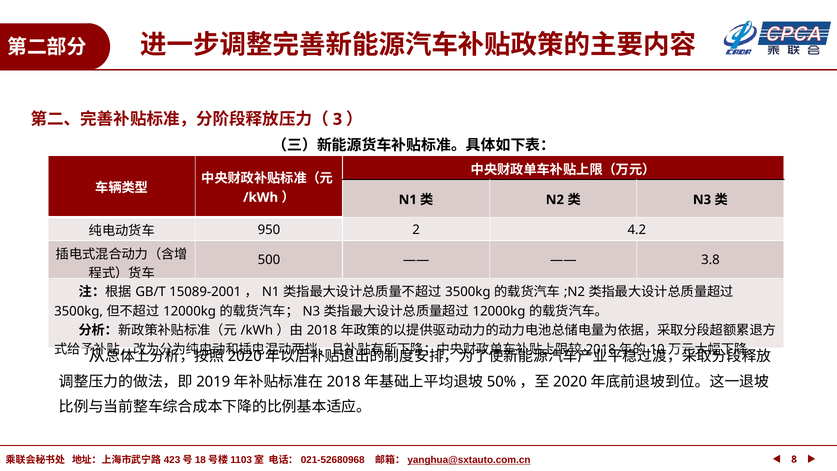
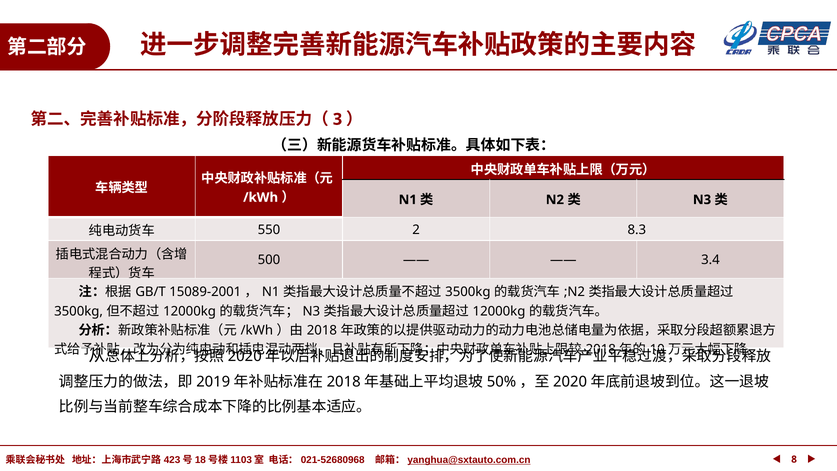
950: 950 -> 550 (269, 230)
4.2: 4.2 -> 8.3 (637, 230)
3.8: 3.8 -> 3.4 (710, 260)
